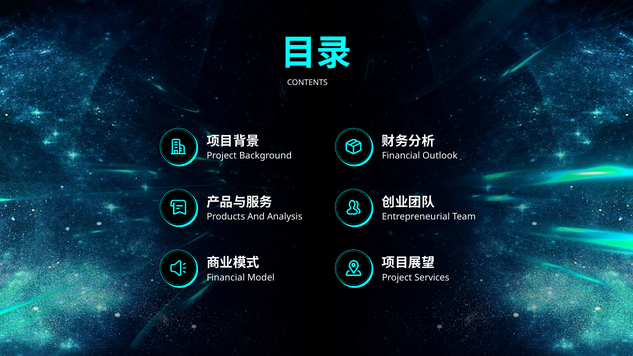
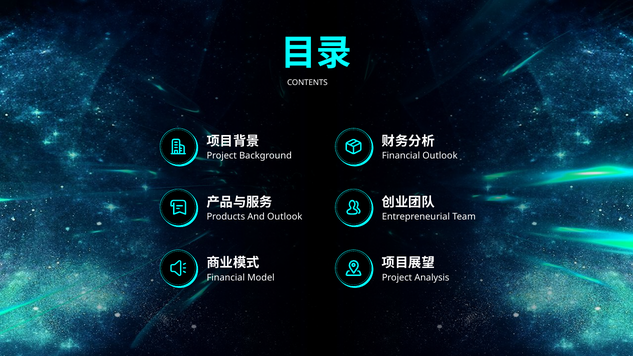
And Analysis: Analysis -> Outlook (285, 217)
Services: Services -> Analysis (432, 278)
